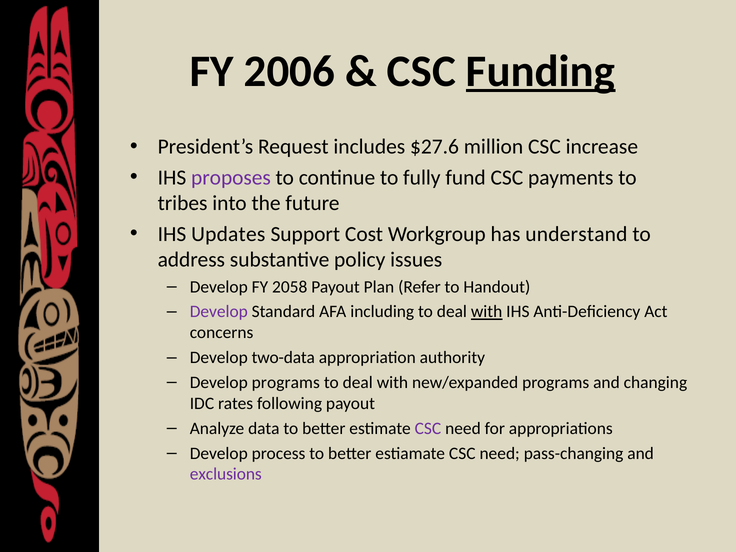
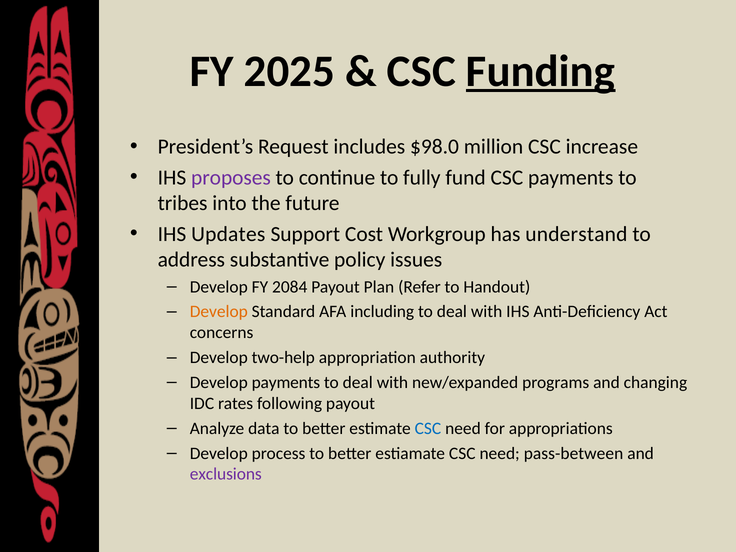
2006: 2006 -> 2025 (289, 71)
$27.6: $27.6 -> $98.0 (434, 147)
2058: 2058 -> 2084 (290, 287)
Develop colour: purple -> orange (219, 312)
with underline: present -> none (487, 312)
two-data: two-data -> two-help (283, 358)
Develop programs: programs -> payments (286, 383)
CSC colour: purple -> blue (428, 428)
pass-changing: pass-changing -> pass-between (574, 453)
